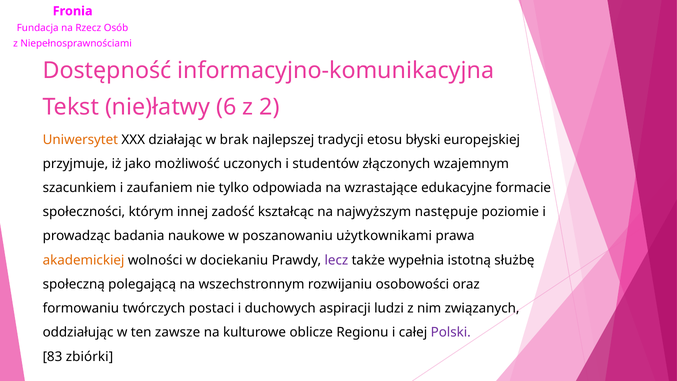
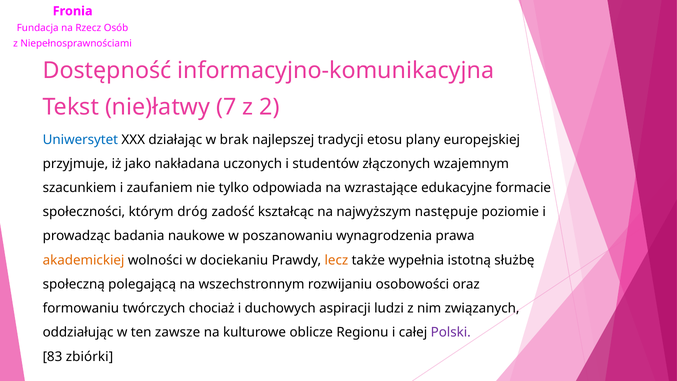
6: 6 -> 7 (226, 107)
Uniwersytet colour: orange -> blue (80, 140)
błyski: błyski -> plany (423, 140)
możliwość: możliwość -> nakładana (187, 164)
innej: innej -> dróg (193, 212)
użytkownikami: użytkownikami -> wynagrodzenia (384, 236)
lecz colour: purple -> orange (336, 260)
postaci: postaci -> chociaż (212, 308)
